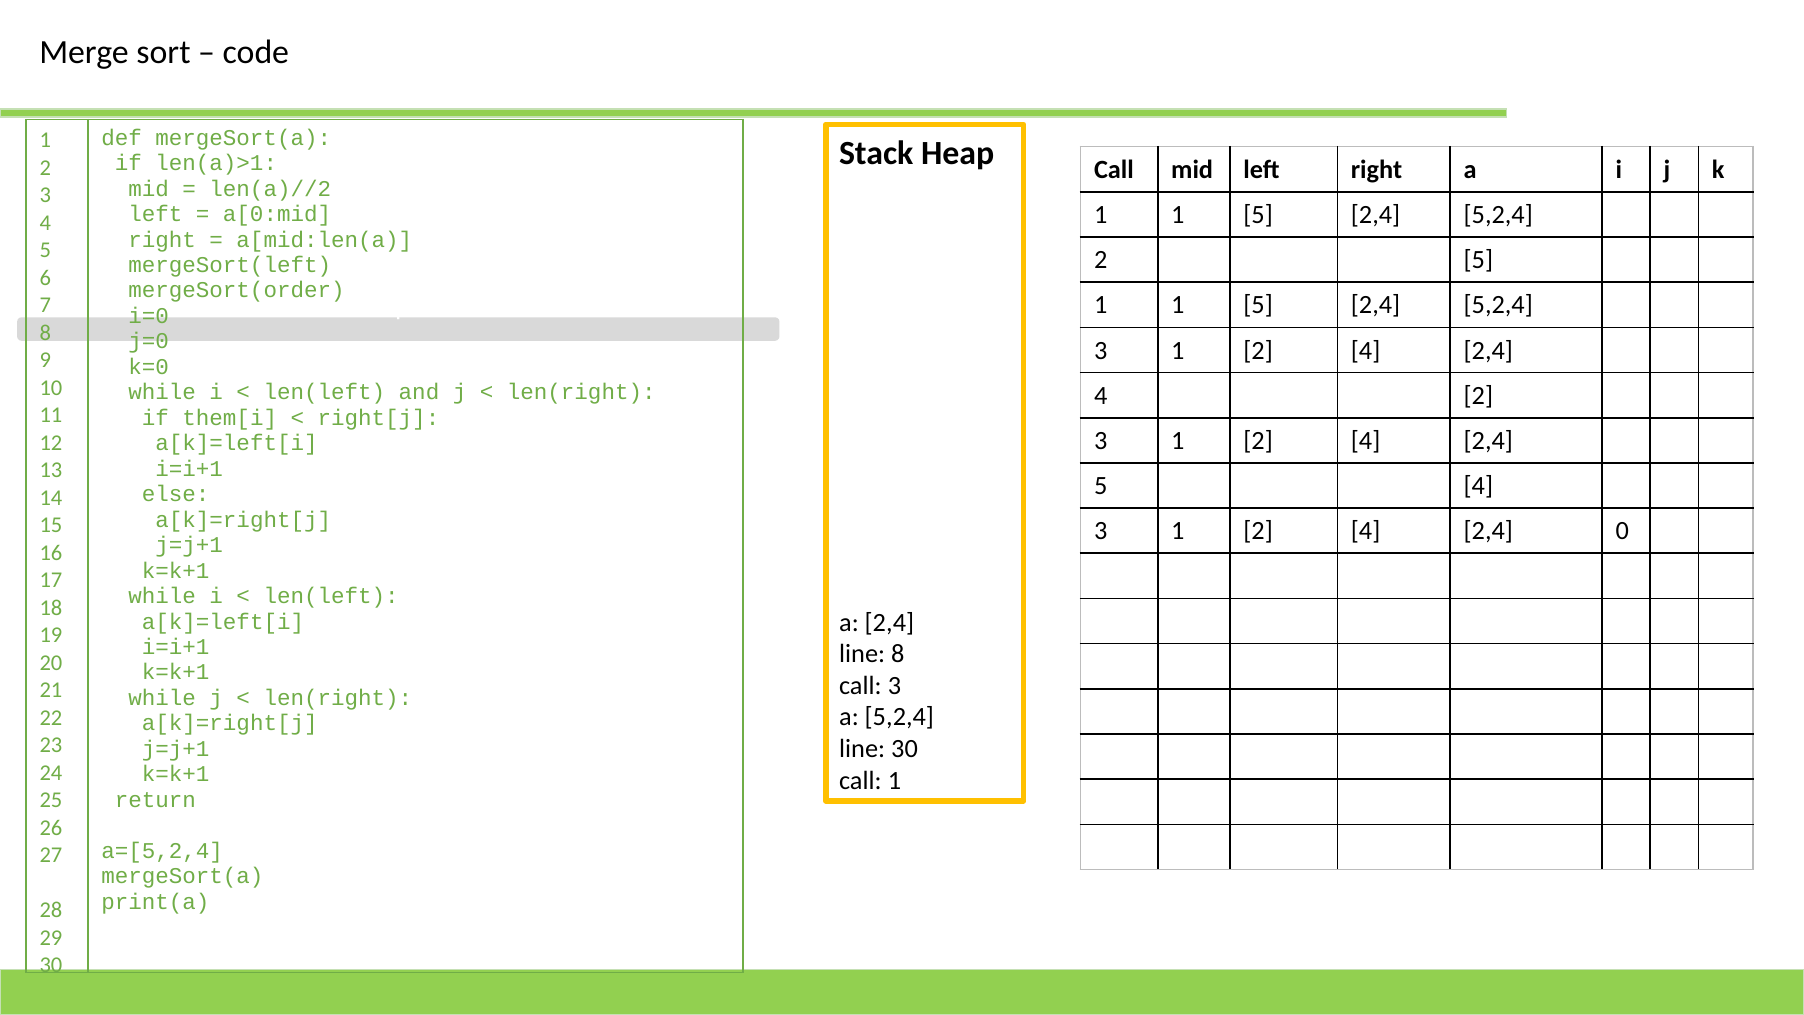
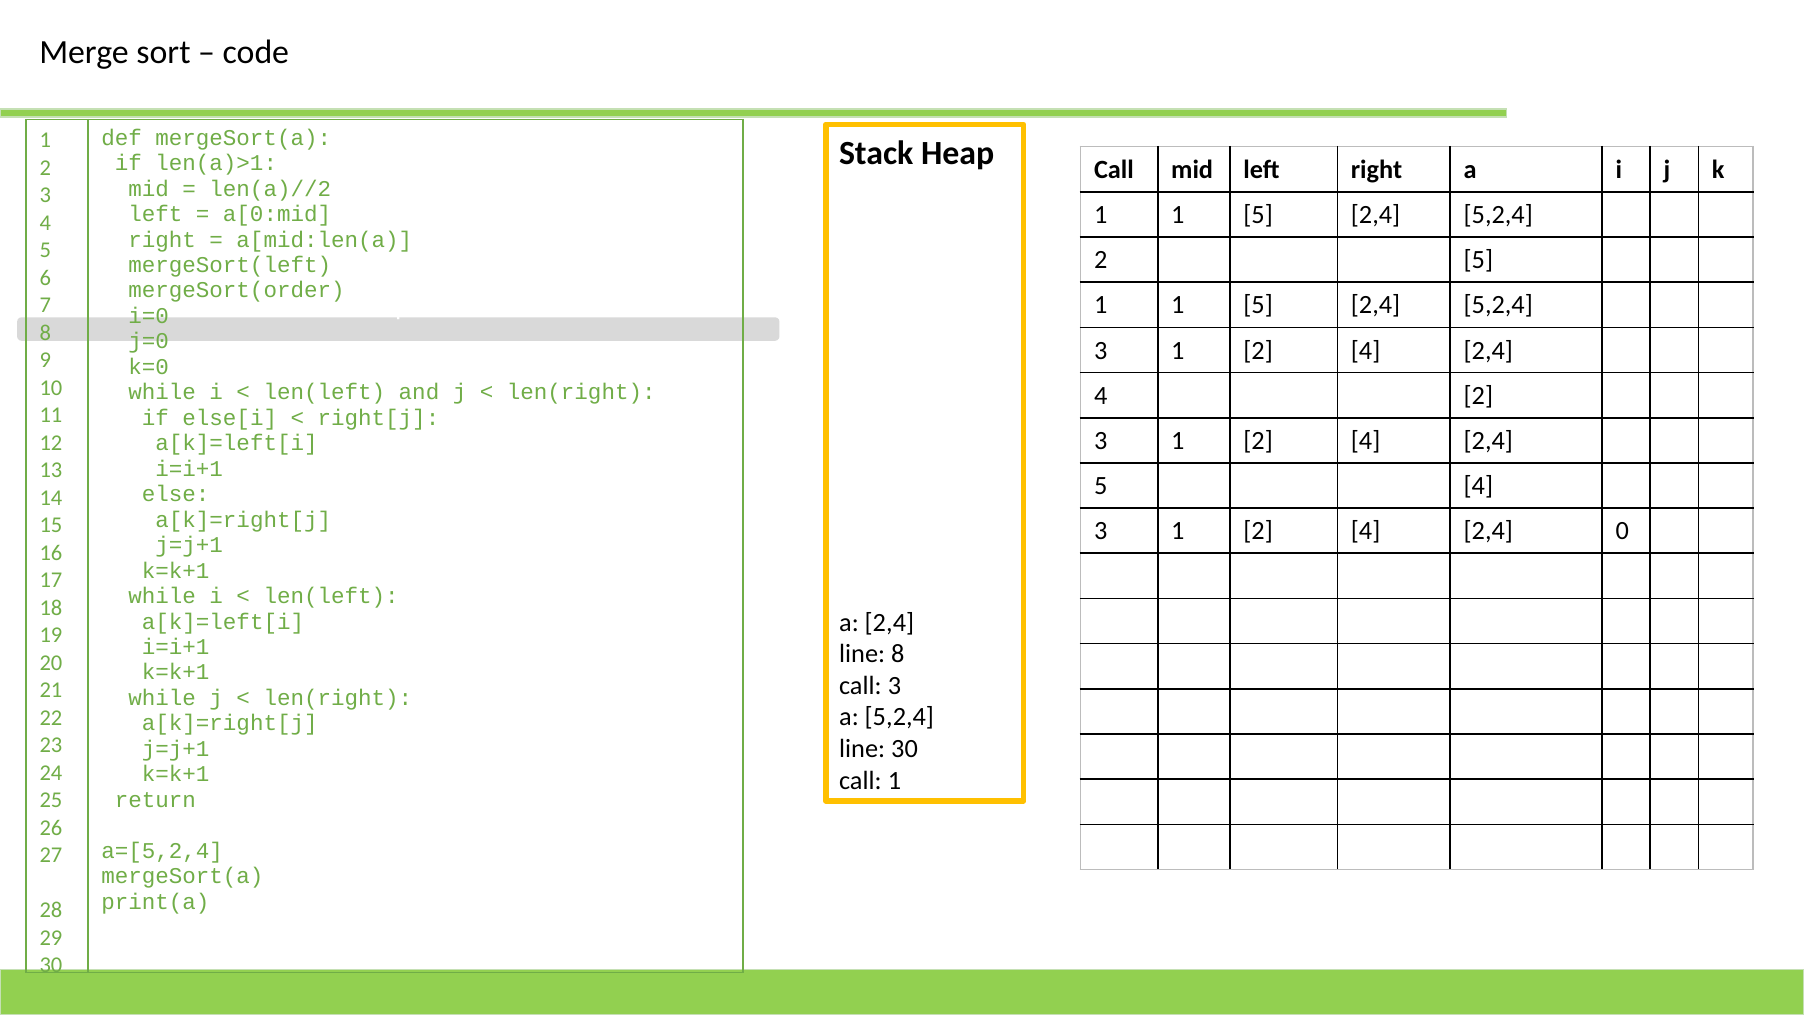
them[i: them[i -> else[i (230, 418)
